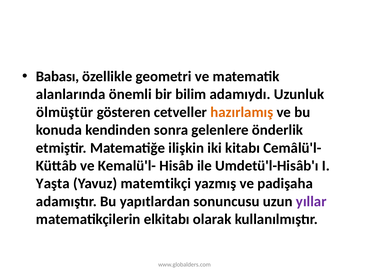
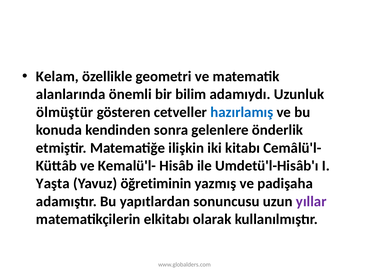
Babası: Babası -> Kelam (57, 76)
hazırlamış colour: orange -> blue (242, 112)
matemtikçi: matemtikçi -> öğretiminin (156, 183)
